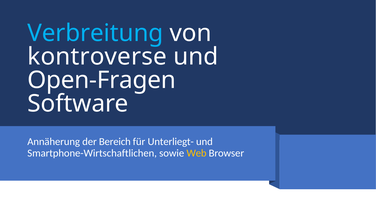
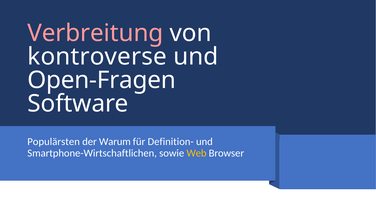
Verbreitung colour: light blue -> pink (95, 33)
Annäherung: Annäherung -> Populärsten (54, 142)
Bereich: Bereich -> Warum (115, 142)
Unterliegt-: Unterliegt- -> Definition- (171, 142)
